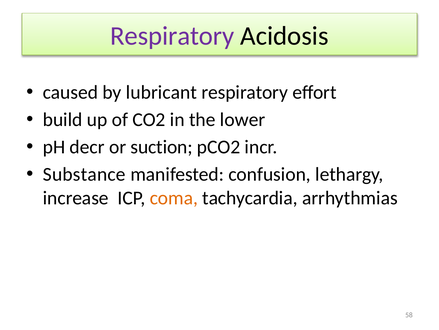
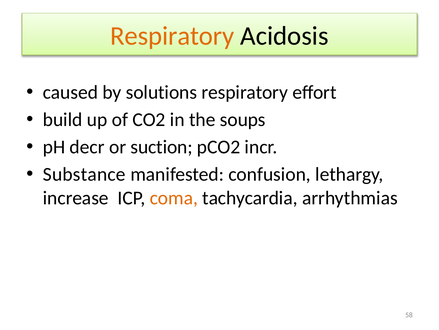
Respiratory colour: purple -> orange (172, 36)
lubricant: lubricant -> solutions (161, 92)
lower: lower -> soups (243, 119)
